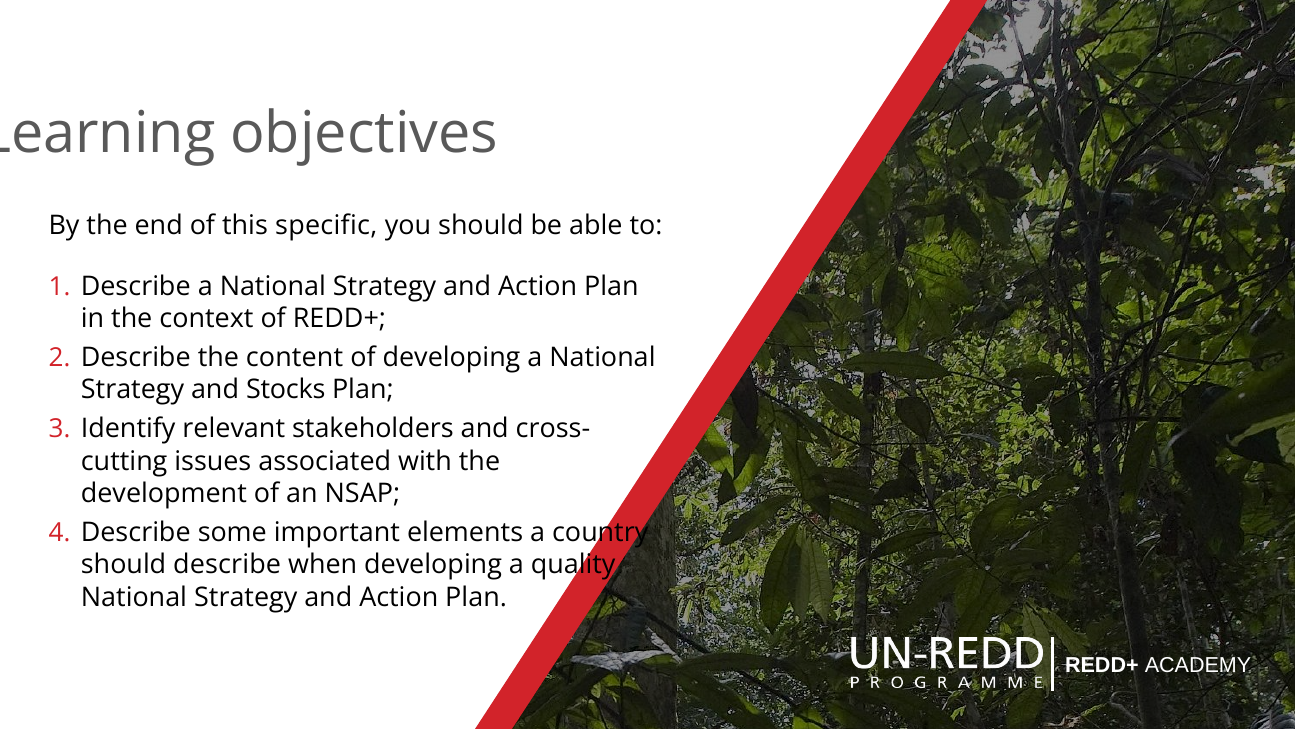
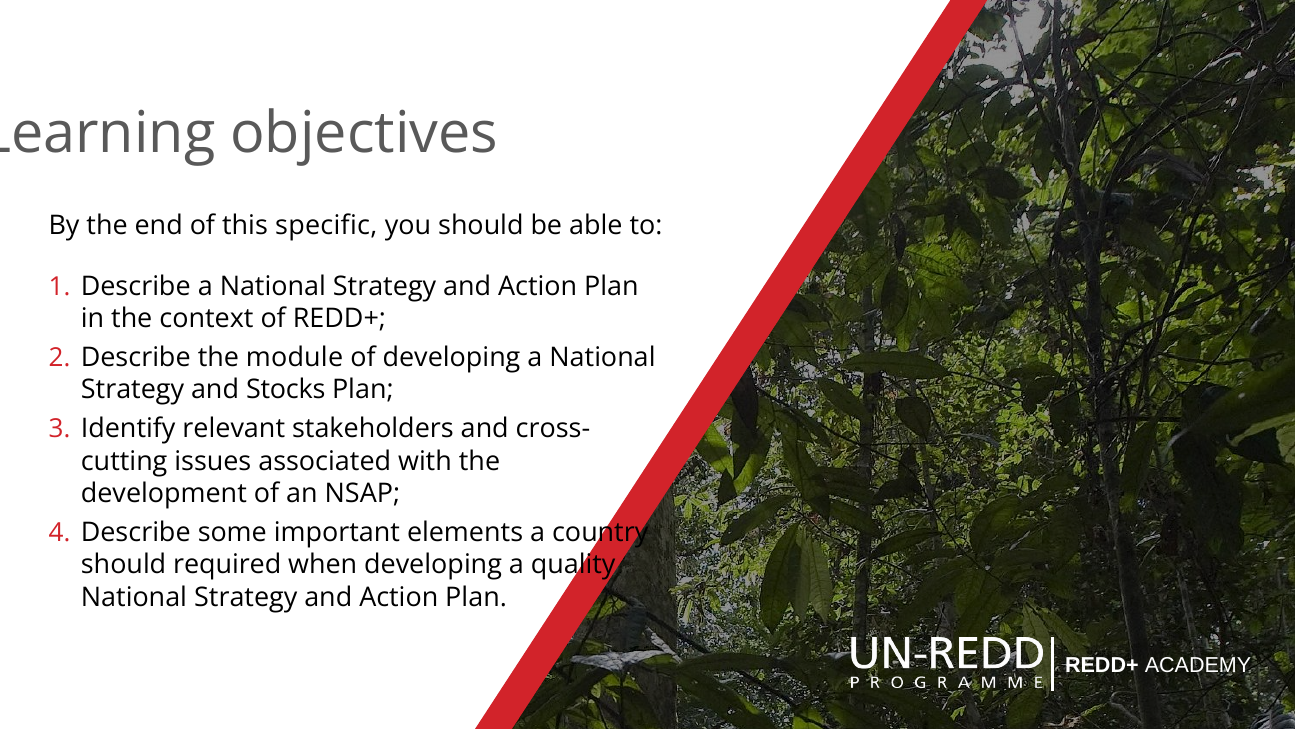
content: content -> module (295, 357)
should describe: describe -> required (227, 564)
